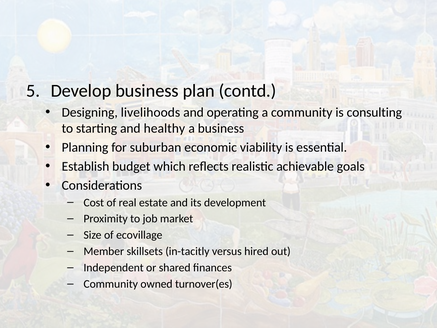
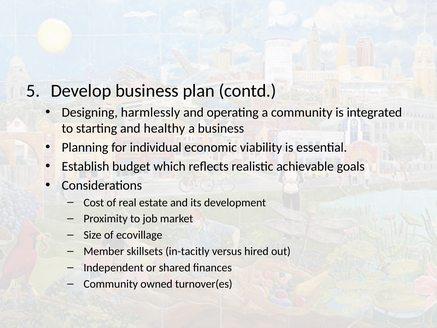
livelihoods: livelihoods -> harmlessly (150, 112)
consulting: consulting -> integrated (374, 112)
suburban: suburban -> individual (156, 147)
